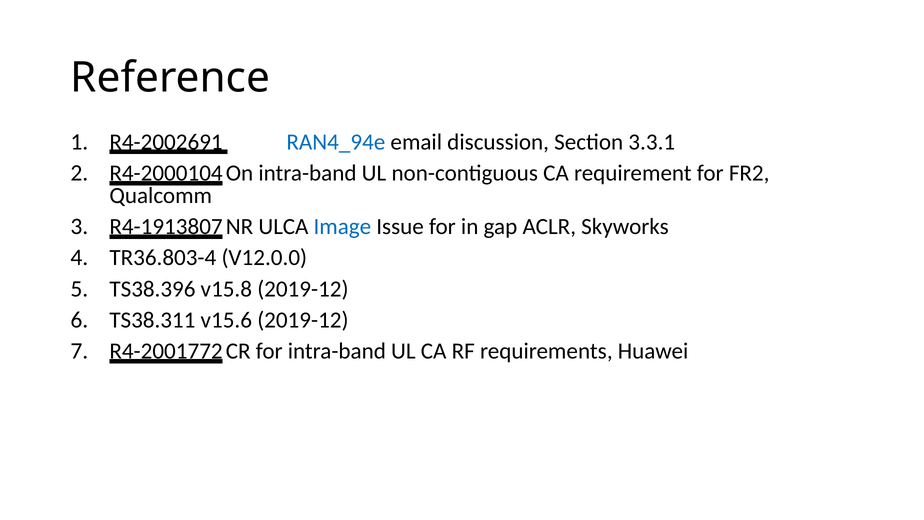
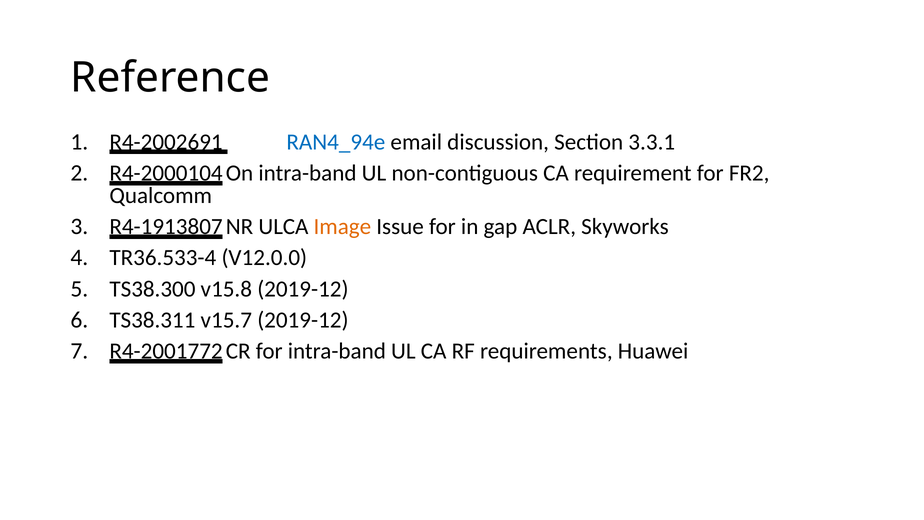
Image colour: blue -> orange (342, 227)
TR36.803-4: TR36.803-4 -> TR36.533-4 (163, 258)
TS38.396: TS38.396 -> TS38.300 (152, 289)
v15.6: v15.6 -> v15.7 (226, 320)
